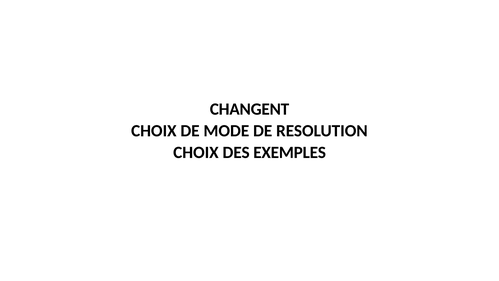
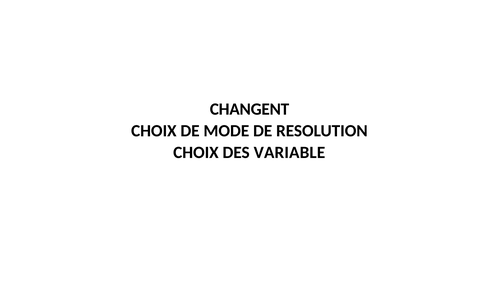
EXEMPLES: EXEMPLES -> VARIABLE (289, 152)
